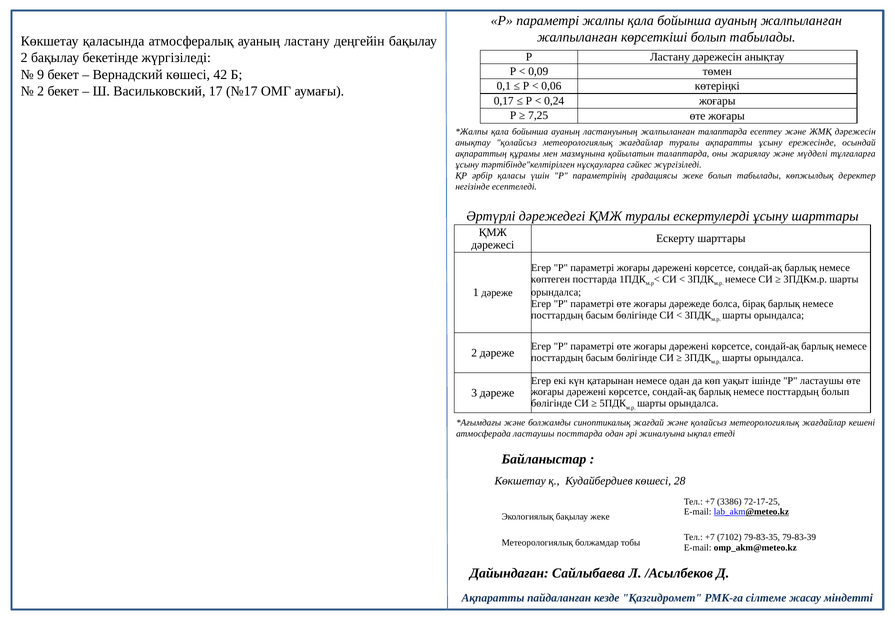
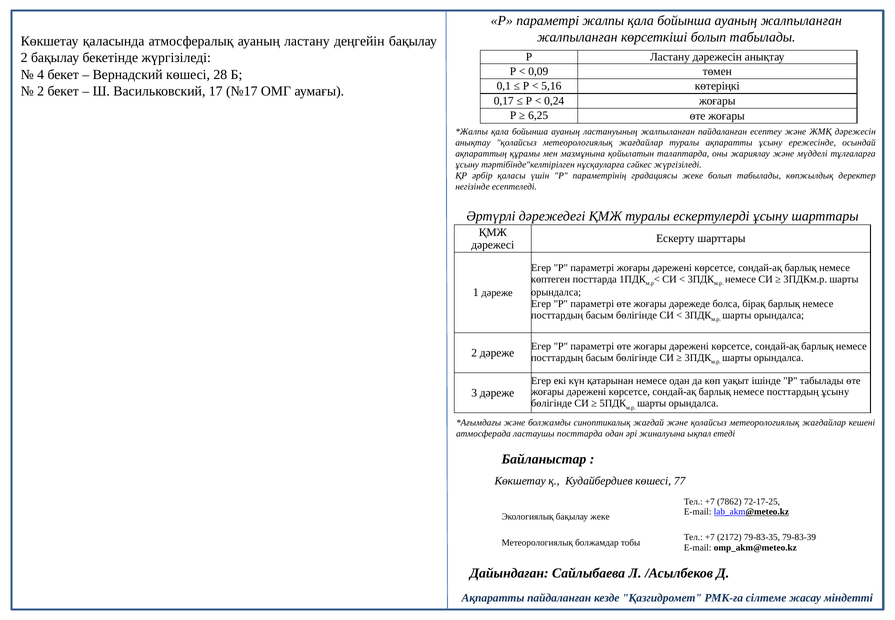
9: 9 -> 4 (41, 74)
42: 42 -> 28 (220, 74)
0,06: 0,06 -> 5,16 (551, 86)
7,25: 7,25 -> 6,25 (538, 115)
жалпыланған талаптарда: талаптарда -> пайдаланған (722, 132)
Р ластаушы: ластаушы -> табылады (822, 380)
посттардың болып: болып -> ұсыну (835, 392)
28: 28 -> 77 (680, 481)
3386: 3386 -> 7862 (729, 501)
7102: 7102 -> 2172 (729, 537)
